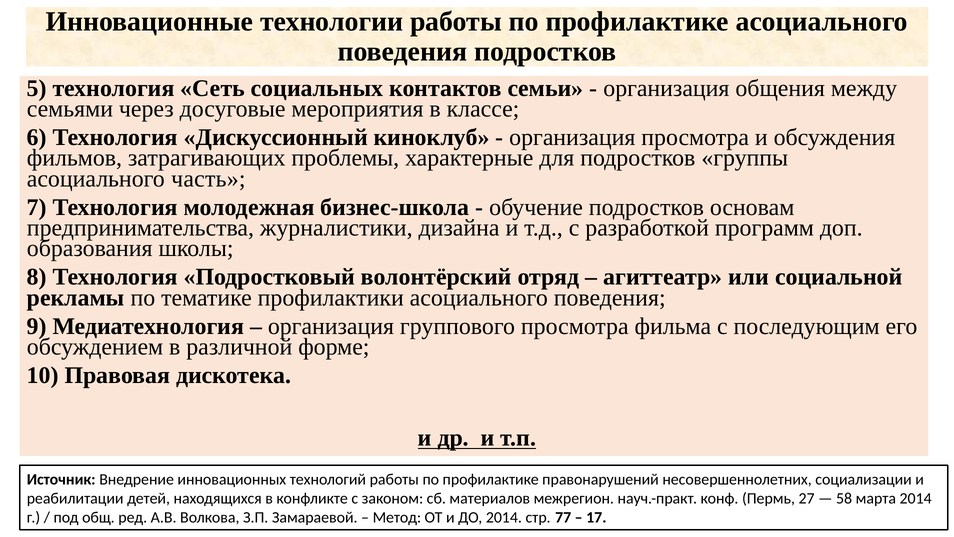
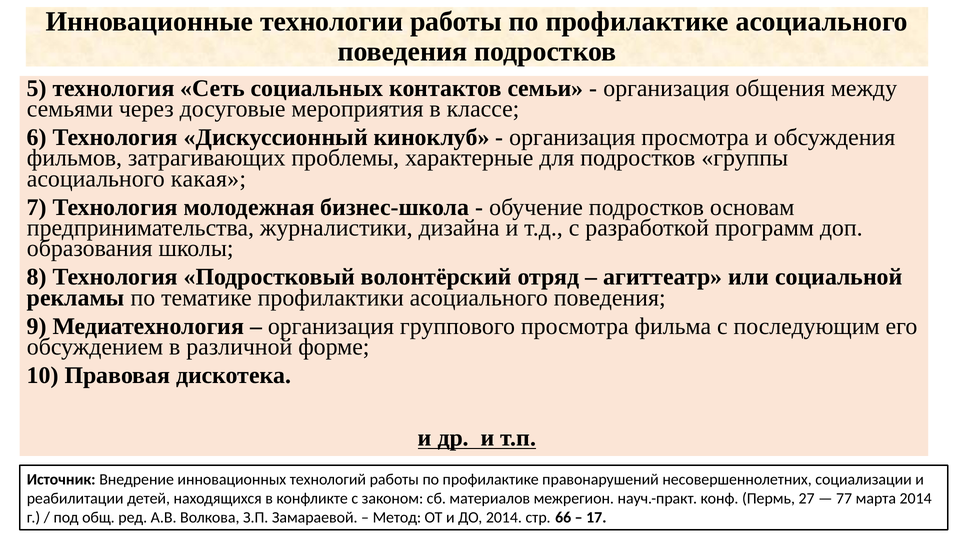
часть: часть -> какая (208, 179)
58: 58 -> 77 (844, 498)
77: 77 -> 66 (563, 517)
